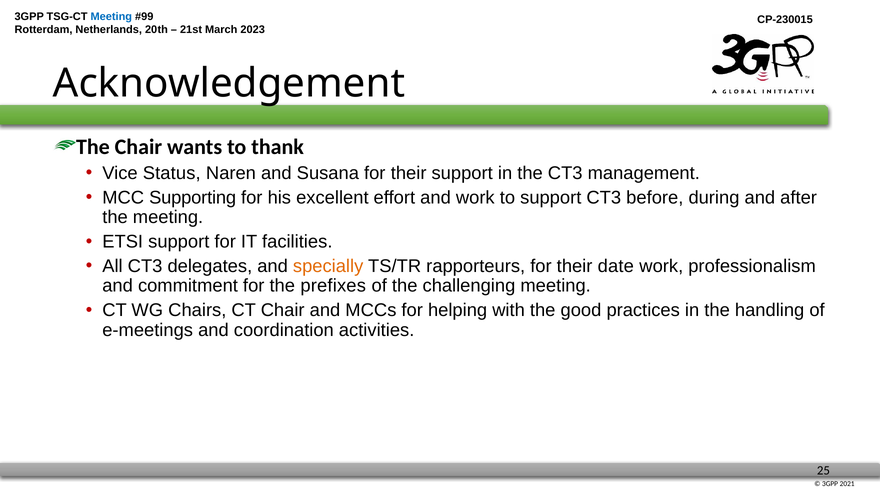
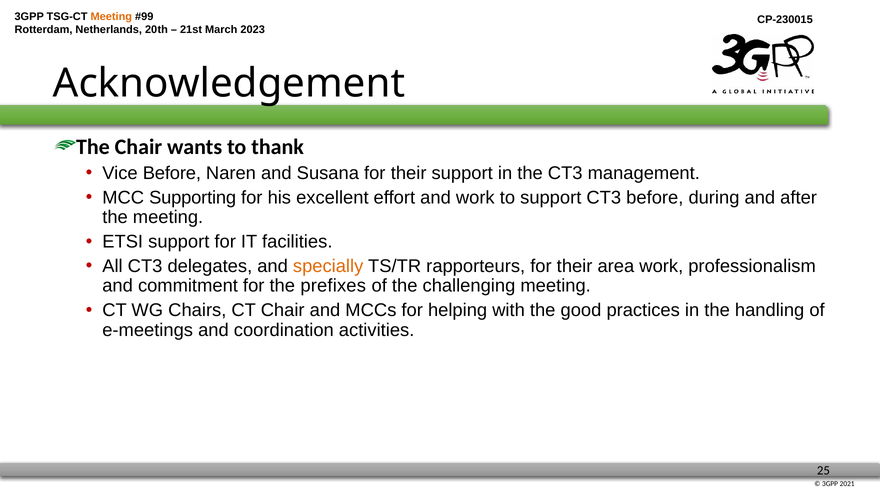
Meeting colour: blue -> orange (111, 17)
Vice Status: Status -> Before (172, 173)
date: date -> area (616, 266)
